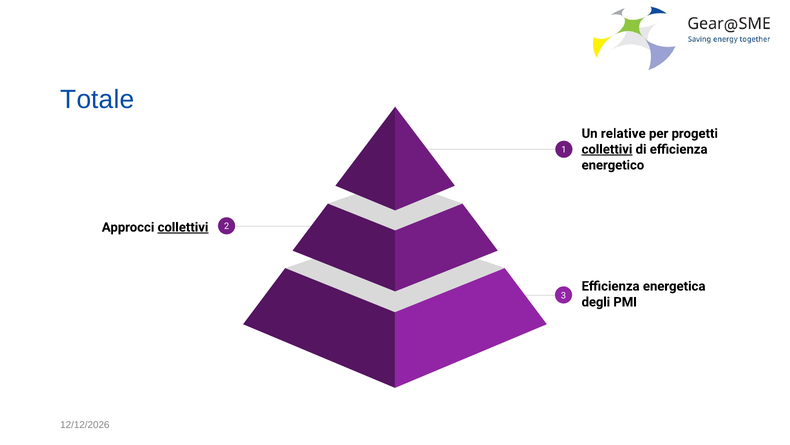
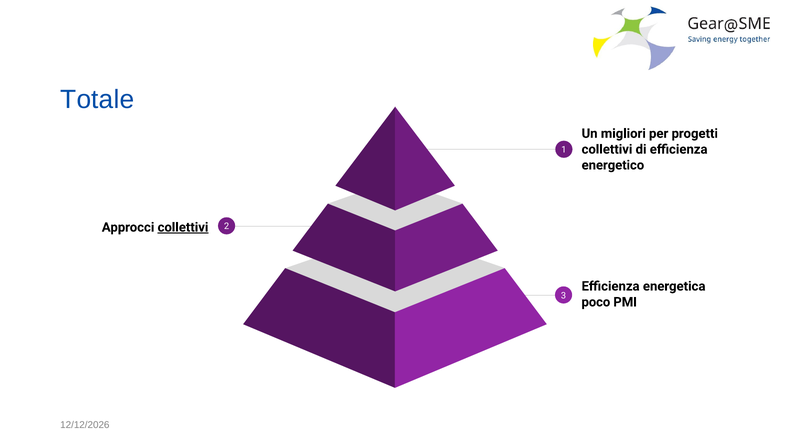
relative: relative -> migliori (623, 133)
collettivi underline: present -> none (607, 149)
degli: degli -> poco (596, 302)
